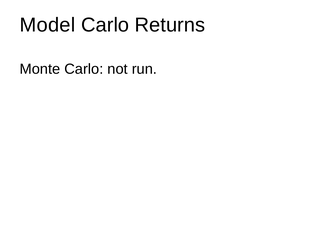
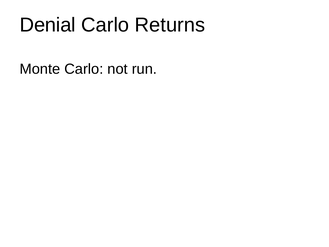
Model: Model -> Denial (48, 25)
